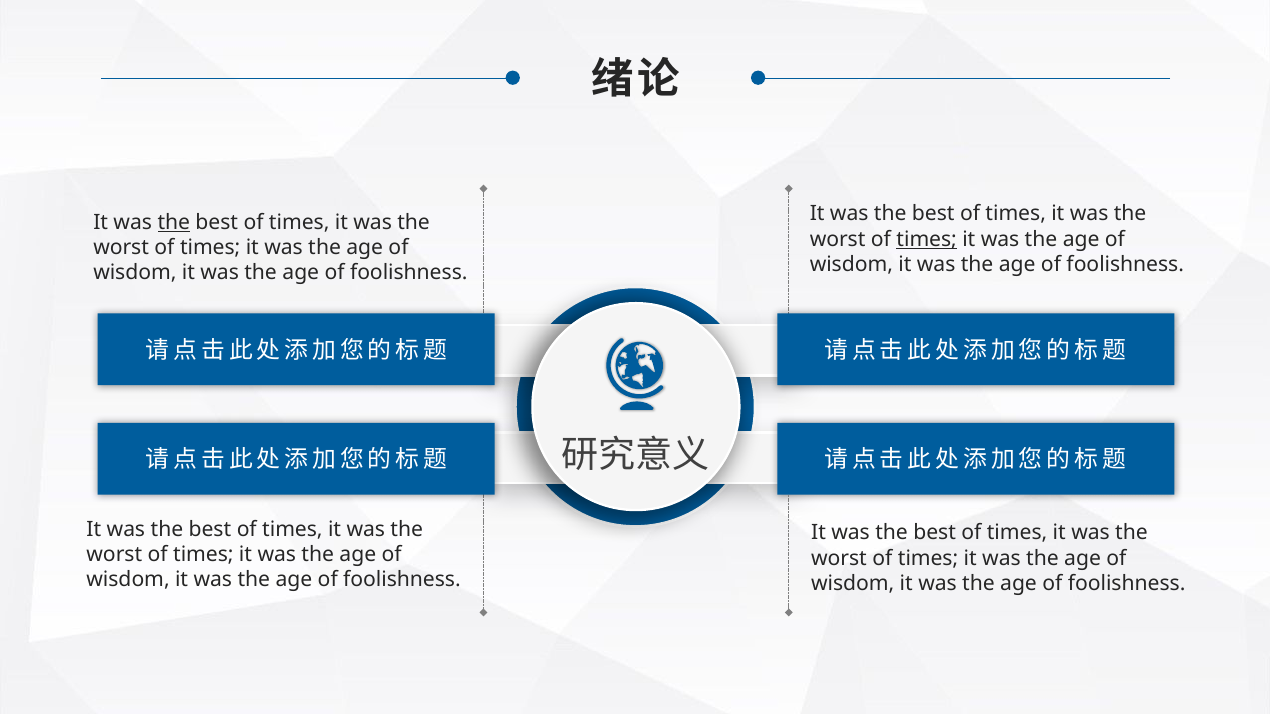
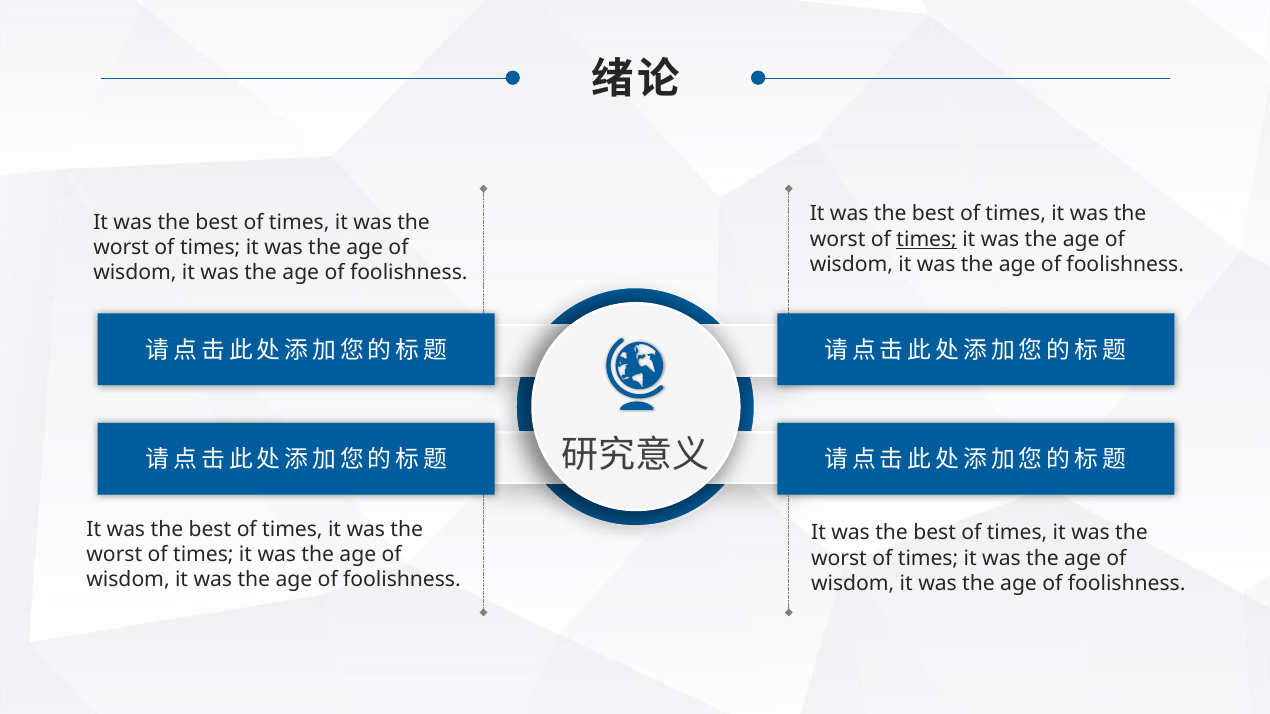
the underline: present -> none (174, 222)
